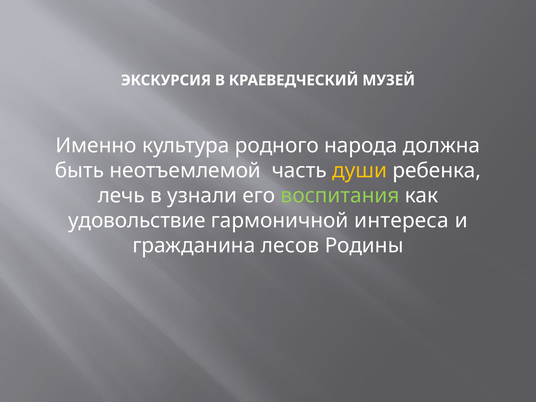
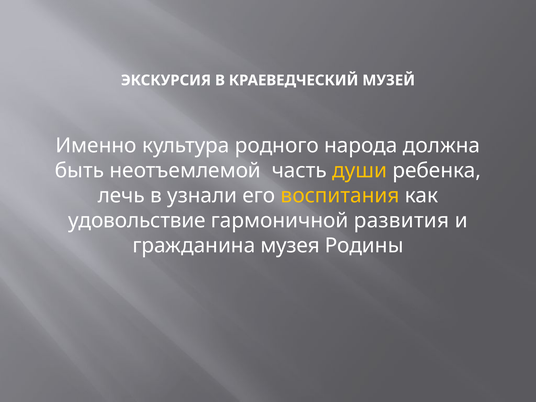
воспитания colour: light green -> yellow (340, 196)
интереса: интереса -> развития (401, 221)
лесов: лесов -> музея (290, 246)
